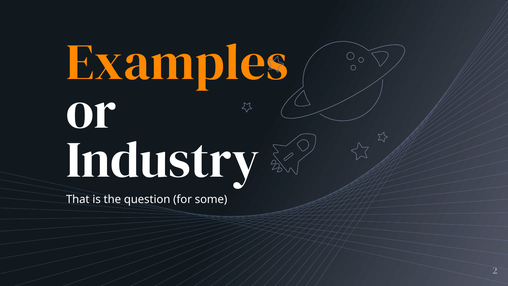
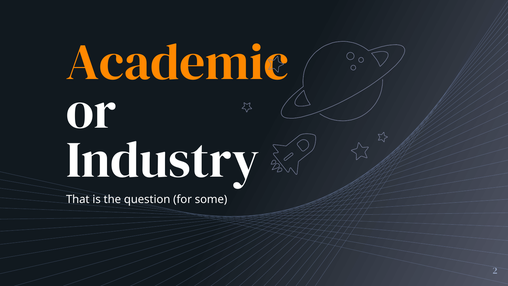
Examples: Examples -> Academic (177, 62)
